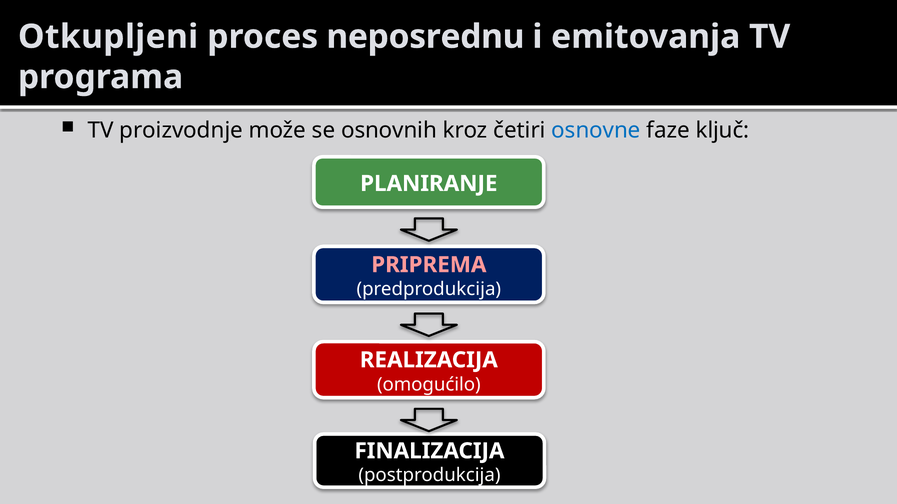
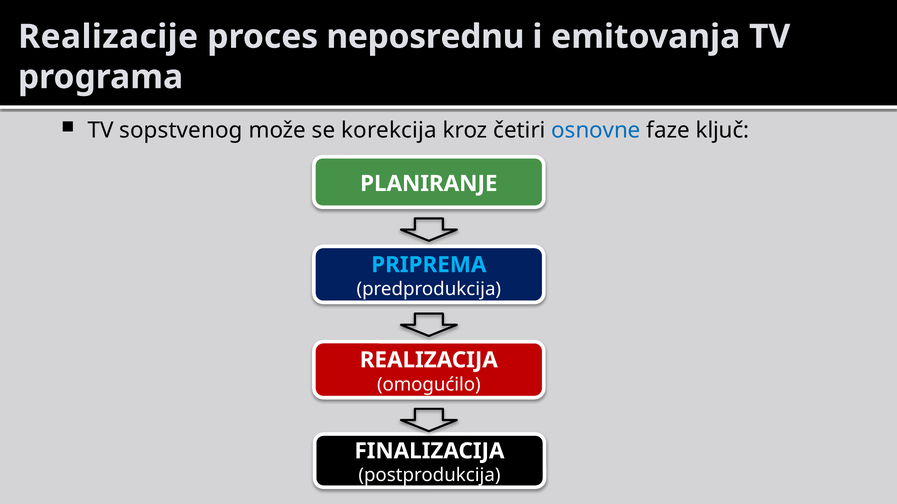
Otkupljeni: Otkupljeni -> Realizacije (108, 37)
proizvodnje: proizvodnje -> sopstvenog (181, 131)
osnovnih: osnovnih -> korekcija (389, 131)
PRIPREMA colour: pink -> light blue (429, 265)
